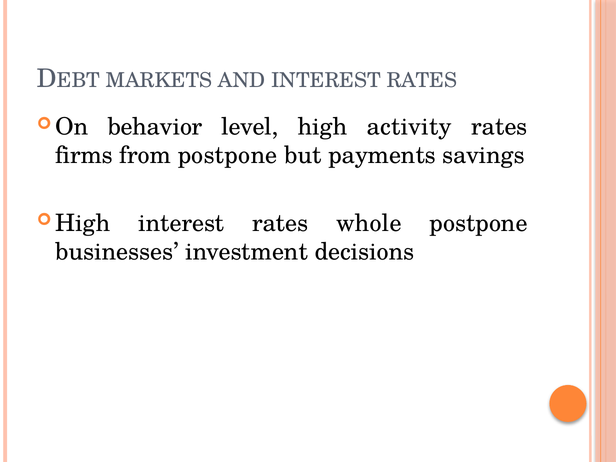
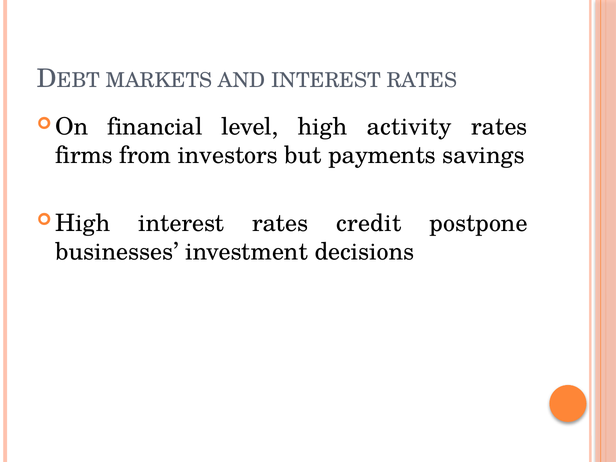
behavior: behavior -> financial (155, 127)
from postpone: postpone -> investors (228, 156)
whole: whole -> credit (369, 223)
